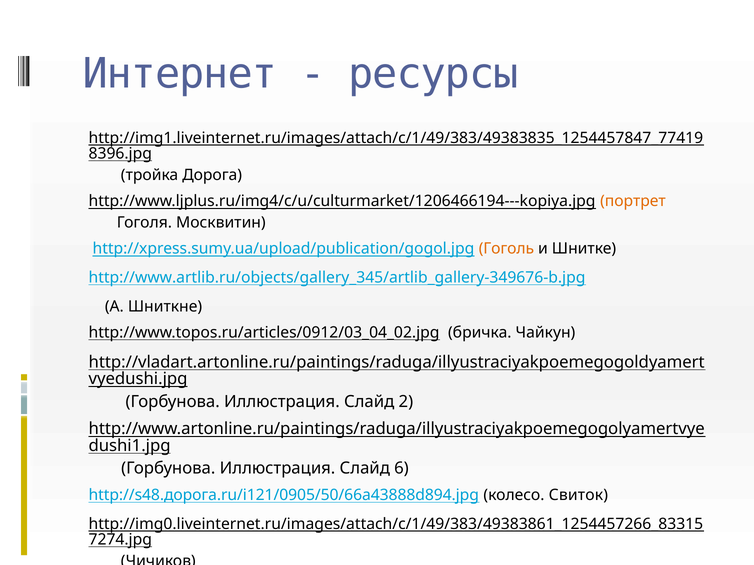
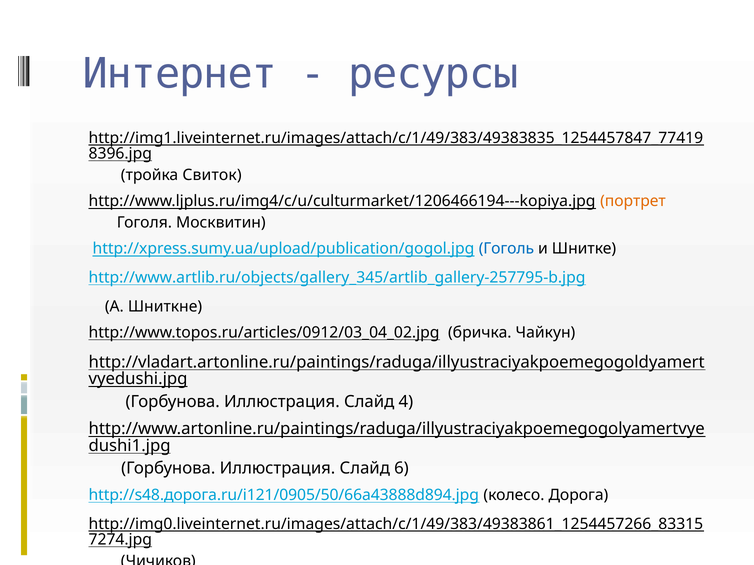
Дорога: Дорога -> Свиток (212, 175)
Гоголь colour: orange -> blue (506, 249)
http://www.artlib.ru/objects/gallery_345/artlib_gallery-349676-b.jpg: http://www.artlib.ru/objects/gallery_345/artlib_gallery-349676-b.jpg -> http://www.artlib.ru/objects/gallery_345/artlib_gallery-257795-b.jpg (337, 278)
2: 2 -> 4 (406, 402)
Свиток: Свиток -> Дорога (578, 496)
